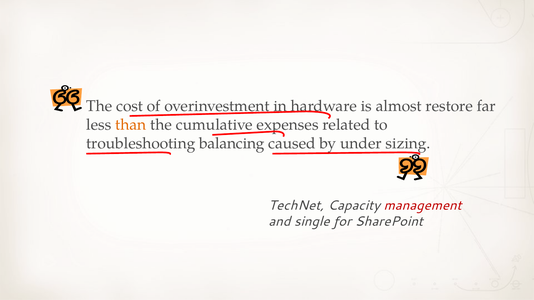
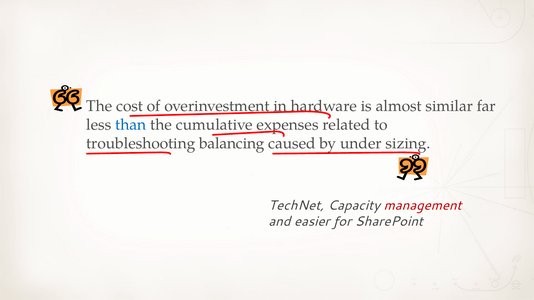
restore: restore -> similar (449, 106)
than colour: orange -> blue (131, 125)
single: single -> easier (312, 222)
